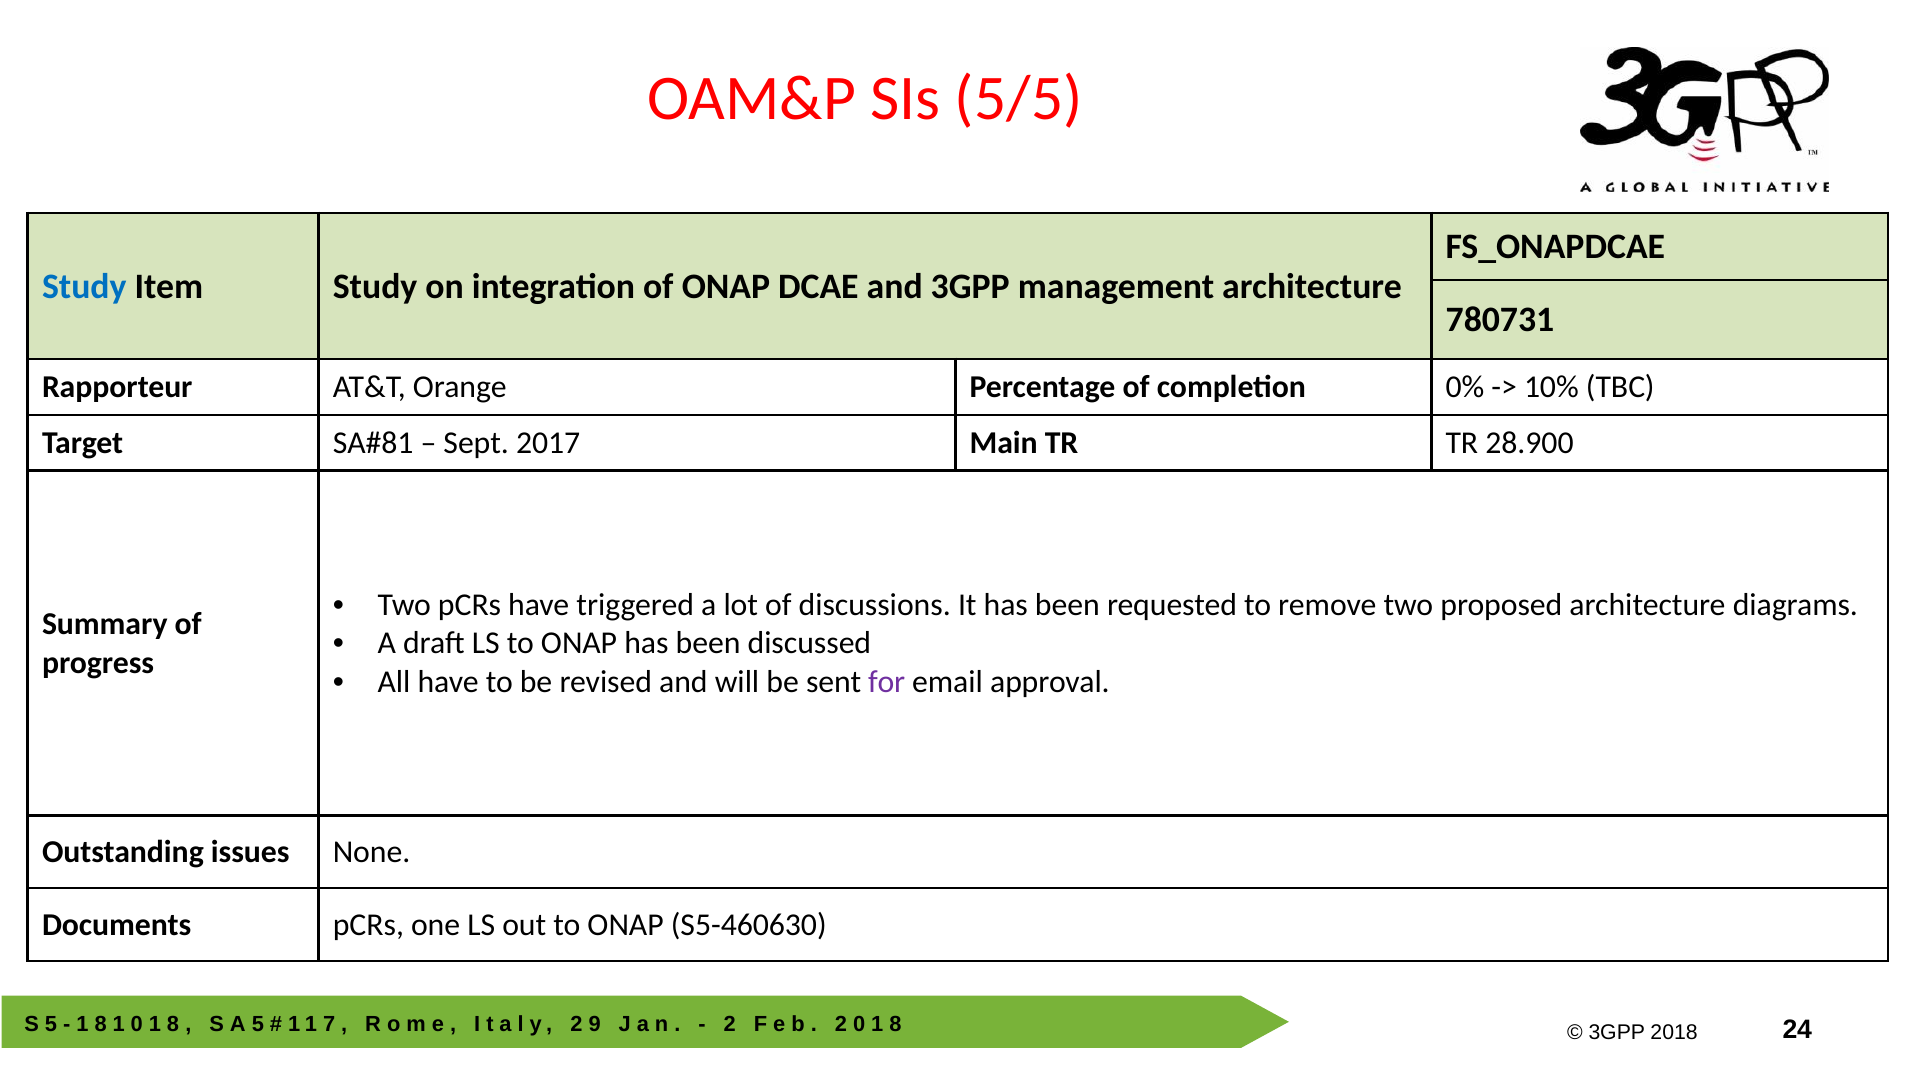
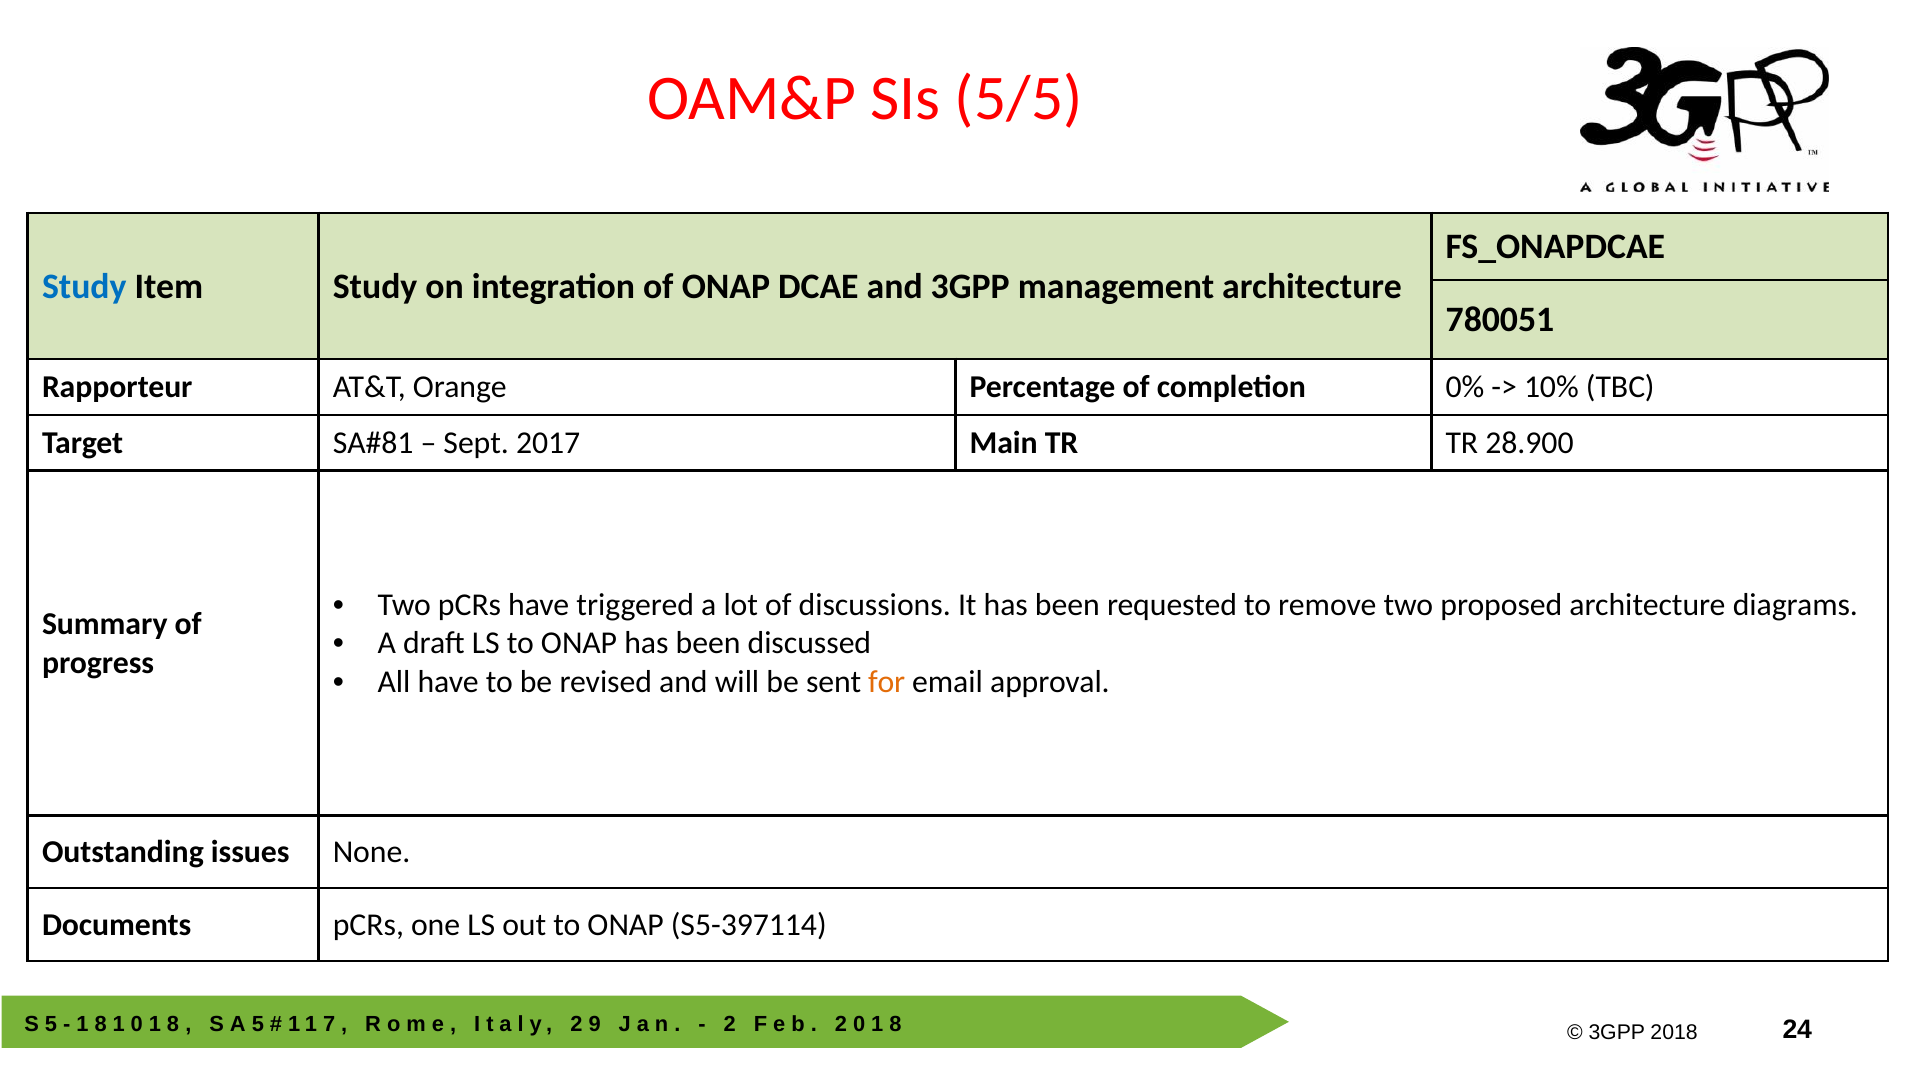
780731: 780731 -> 780051 (1500, 320)
for colour: purple -> orange (887, 682)
S5-460630: S5-460630 -> S5-397114 (749, 925)
